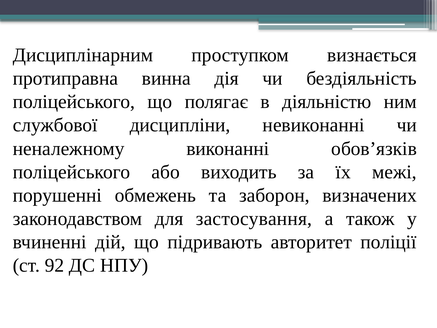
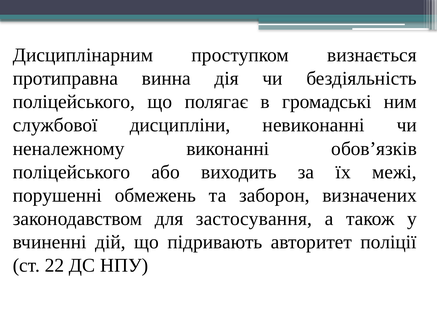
діяльністю: діяльністю -> громадські (327, 102)
92: 92 -> 22 (54, 265)
